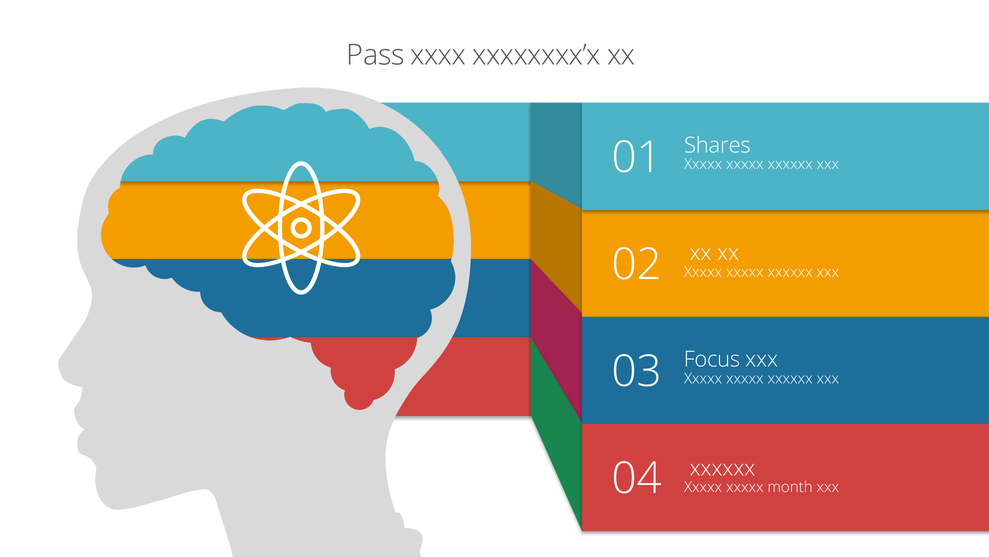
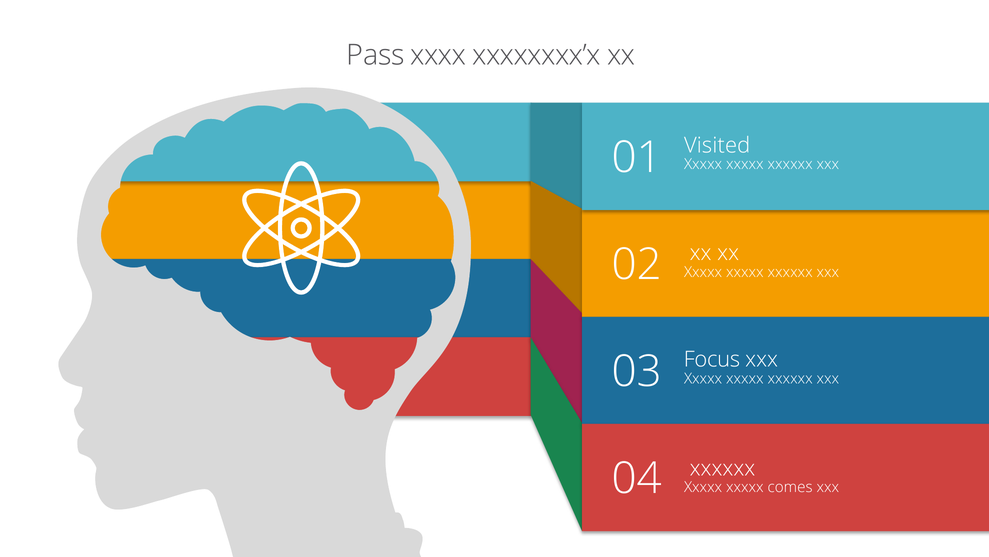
Shares: Shares -> Visited (717, 145)
month: month -> comes (790, 487)
